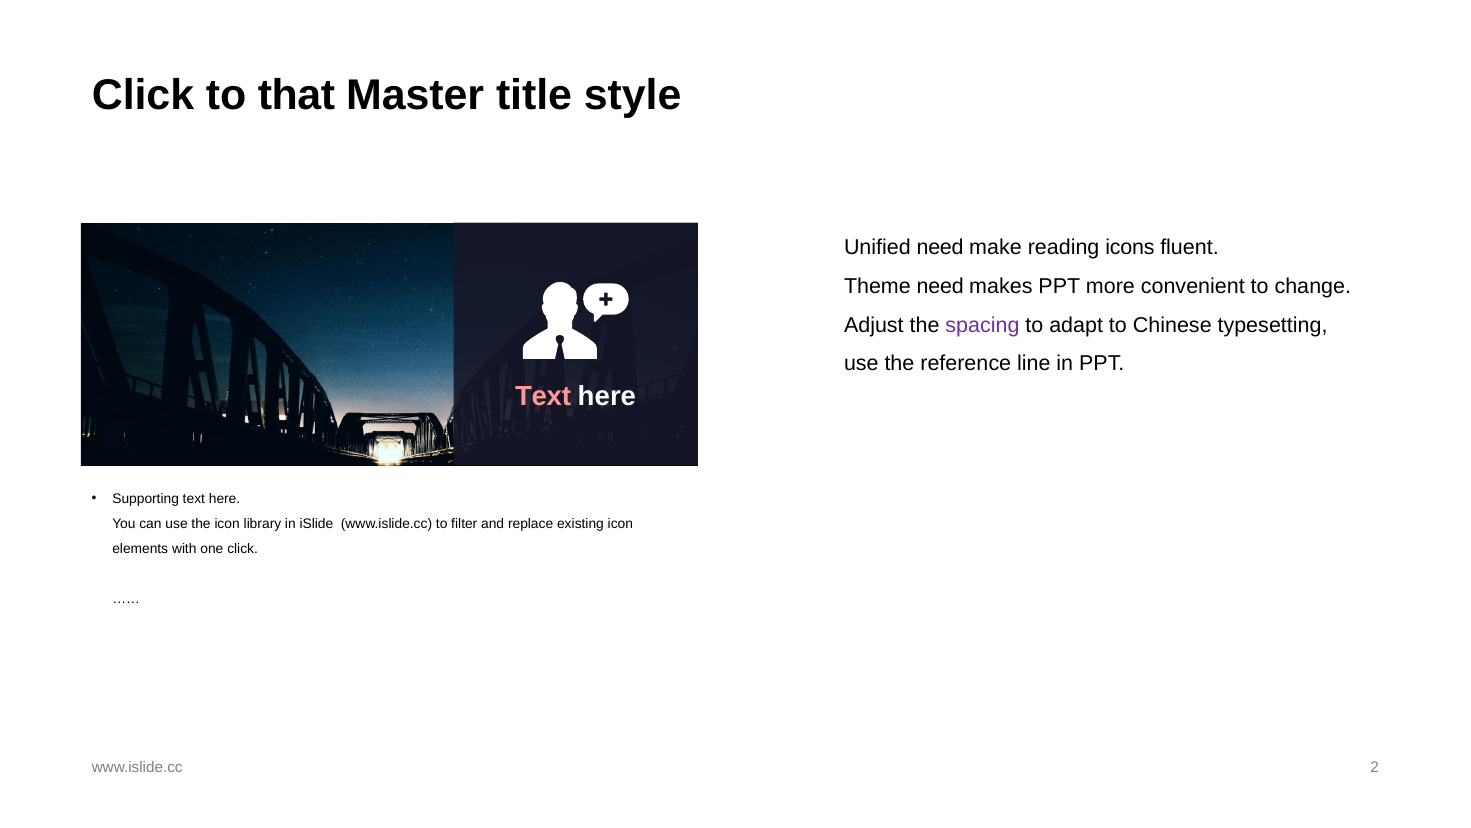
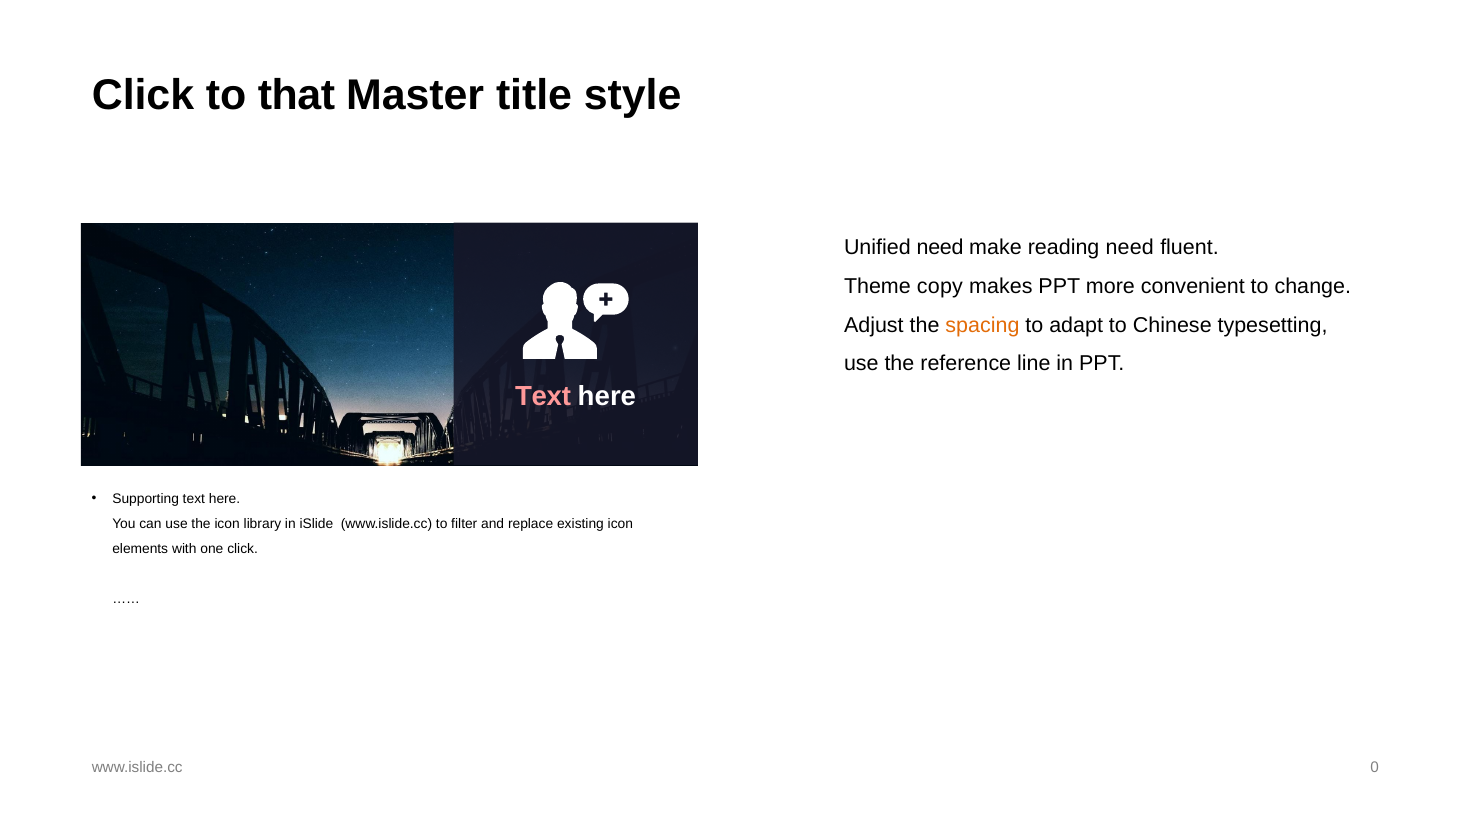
reading icons: icons -> need (1130, 248)
Theme need: need -> copy (940, 286)
spacing colour: purple -> orange (982, 325)
2: 2 -> 0 (1375, 766)
